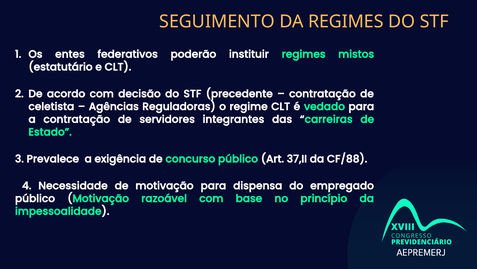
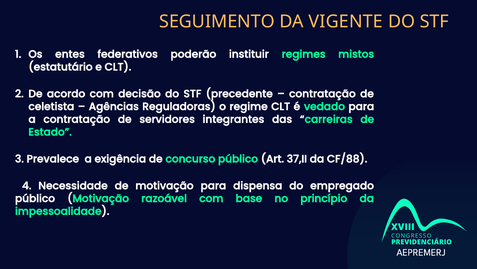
DA REGIMES: REGIMES -> VIGENTE (346, 22)
